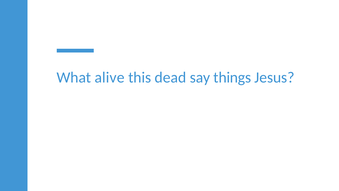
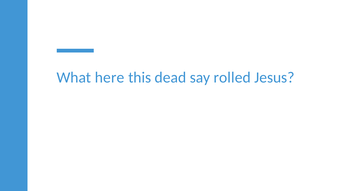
alive: alive -> here (110, 77)
things: things -> rolled (232, 77)
